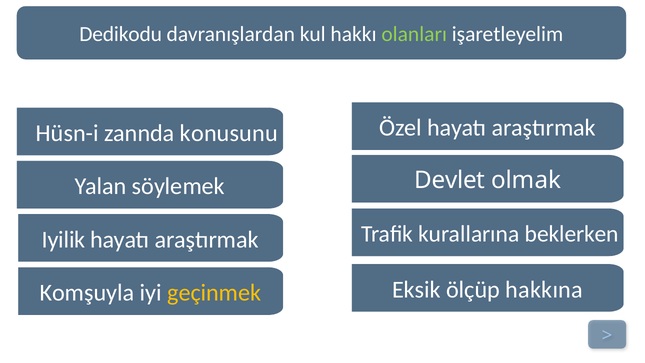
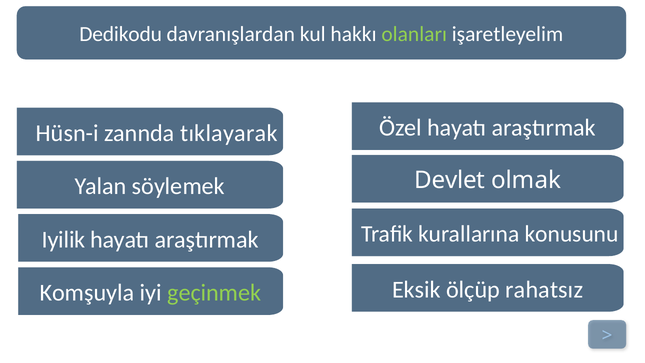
konusunu: konusunu -> tıklayarak (229, 133)
beklerken: beklerken -> konusunu (572, 234)
hakkına: hakkına -> rahatsız (544, 289)
geçinmek colour: yellow -> light green (214, 293)
